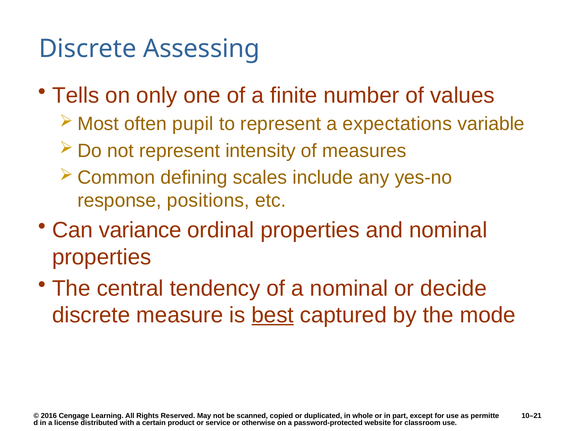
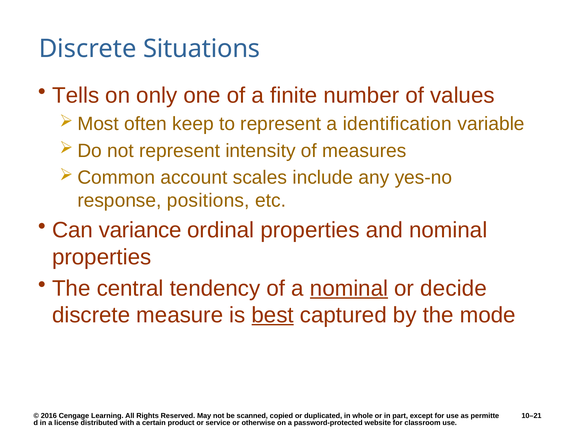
Assessing: Assessing -> Situations (202, 49)
pupil: pupil -> keep (193, 124)
expectations: expectations -> identification (397, 124)
defining: defining -> account (194, 178)
nominal underline: none -> present (349, 289)
